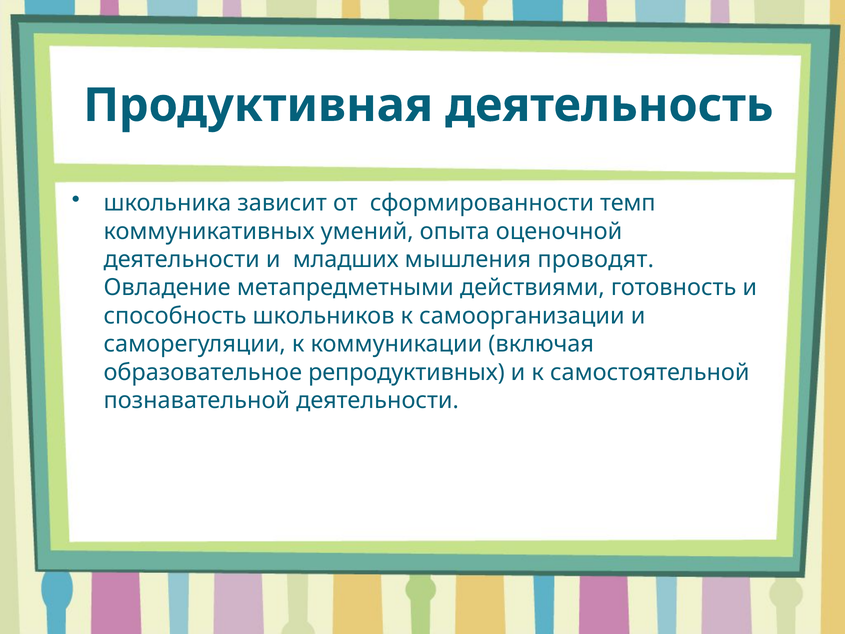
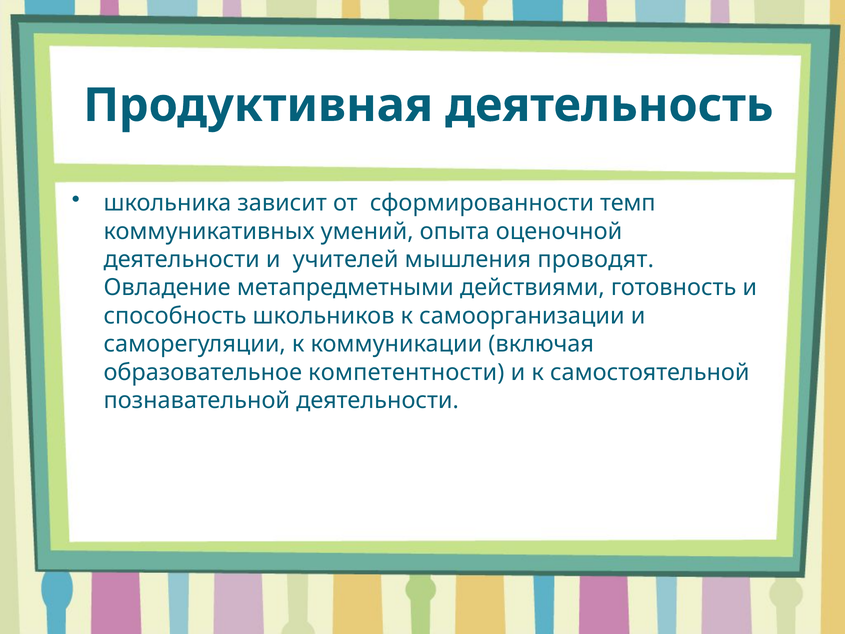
младших: младших -> учителей (346, 259)
репродуктивных: репродуктивных -> компетентности (406, 372)
